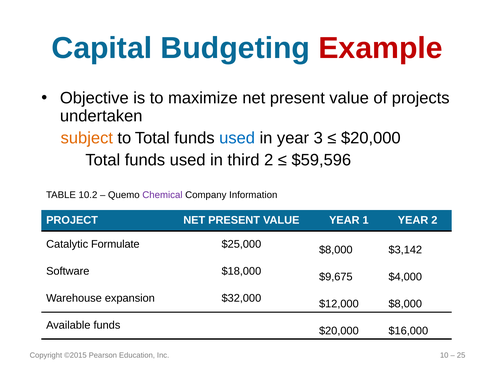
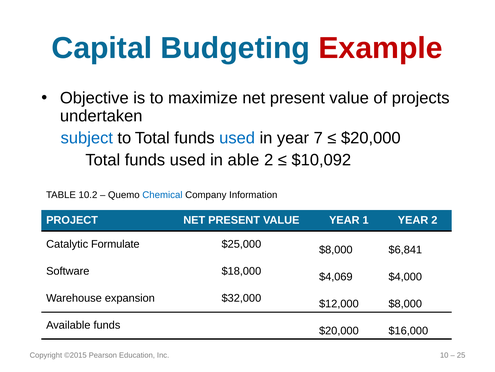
subject colour: orange -> blue (87, 138)
3: 3 -> 7 (318, 138)
third: third -> able (243, 160)
$59,596: $59,596 -> $10,092 (321, 160)
Chemical colour: purple -> blue (162, 194)
$3,142: $3,142 -> $6,841 (405, 249)
$9,675: $9,675 -> $4,069 (336, 276)
